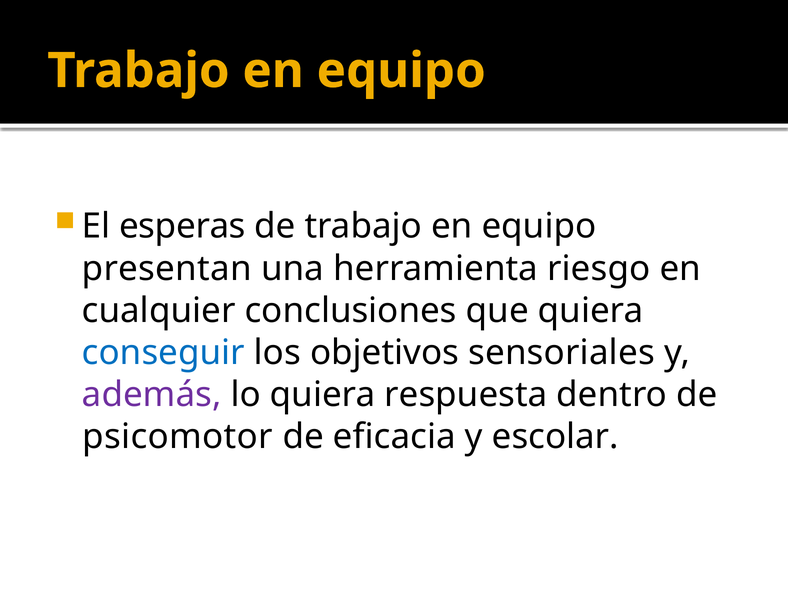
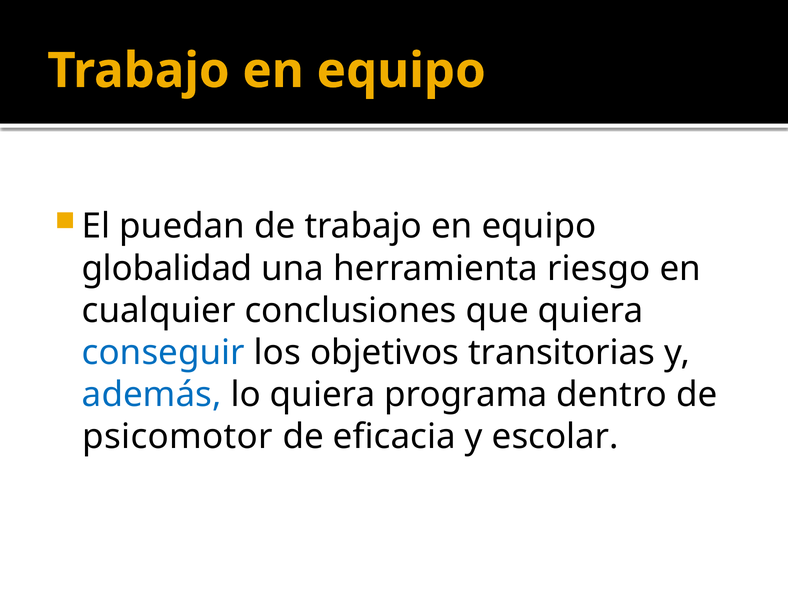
esperas: esperas -> puedan (182, 226)
presentan: presentan -> globalidad (167, 268)
sensoriales: sensoriales -> transitorias (562, 353)
además colour: purple -> blue (152, 395)
respuesta: respuesta -> programa (466, 395)
